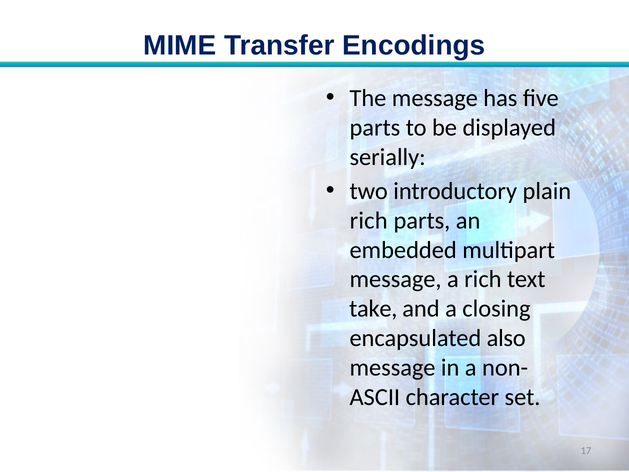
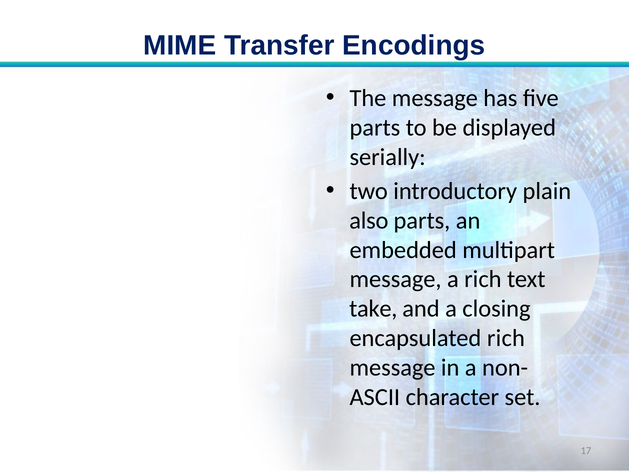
rich: rich -> also (369, 220)
encapsulated also: also -> rich (506, 338)
